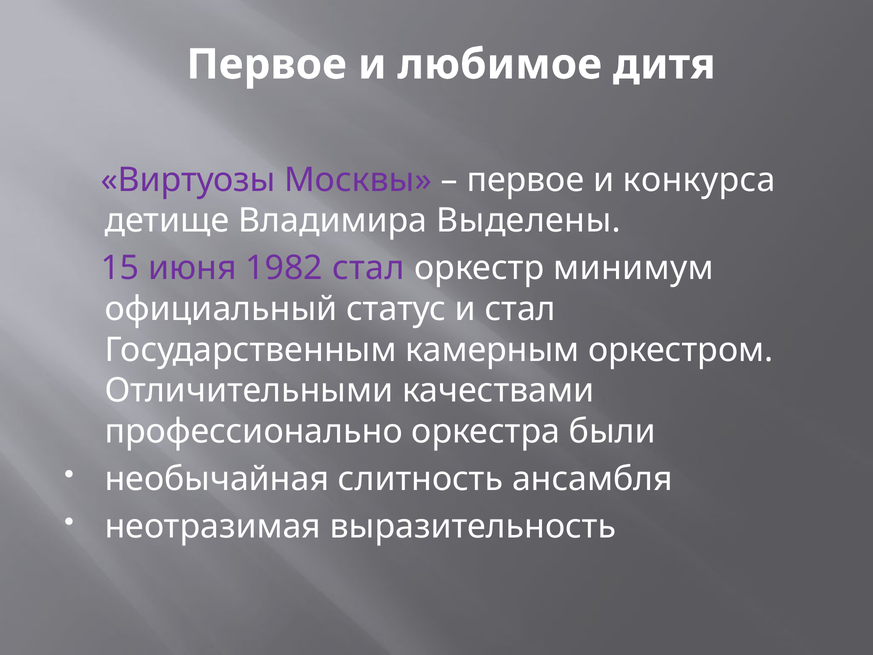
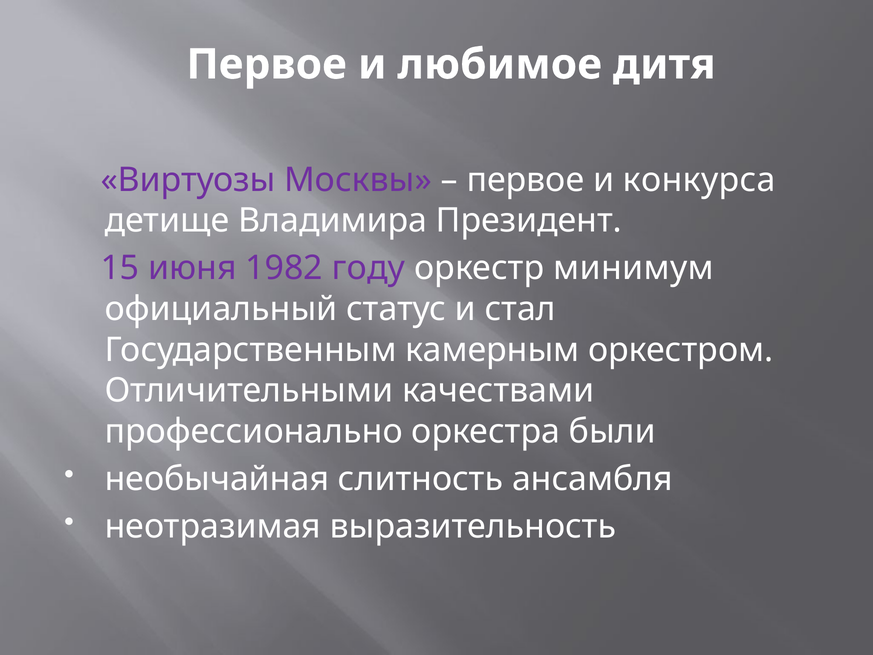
Выделены: Выделены -> Президент (529, 221)
1982 стал: стал -> году (368, 268)
